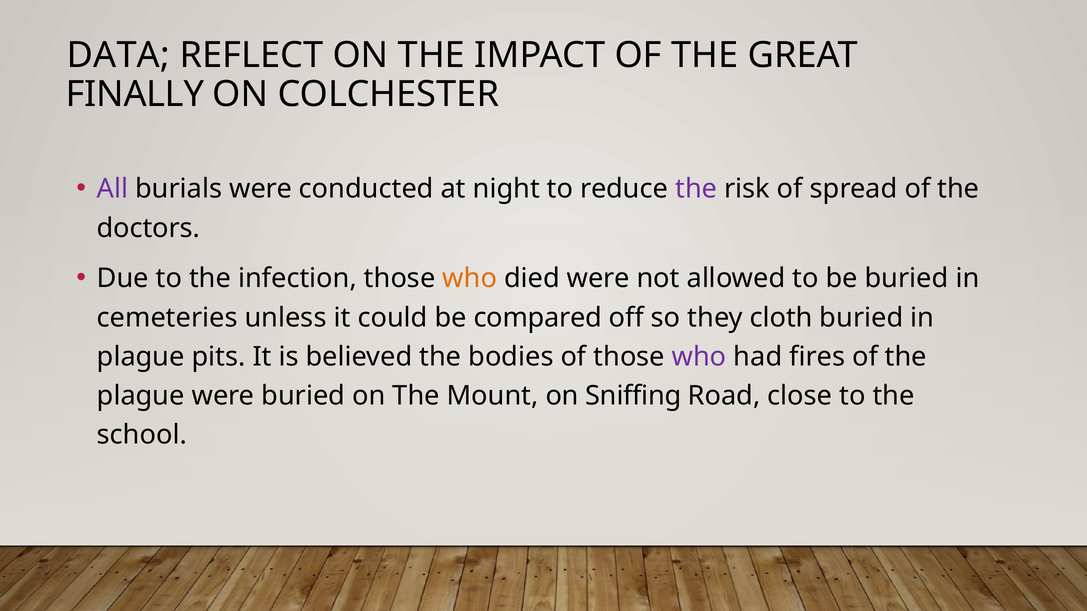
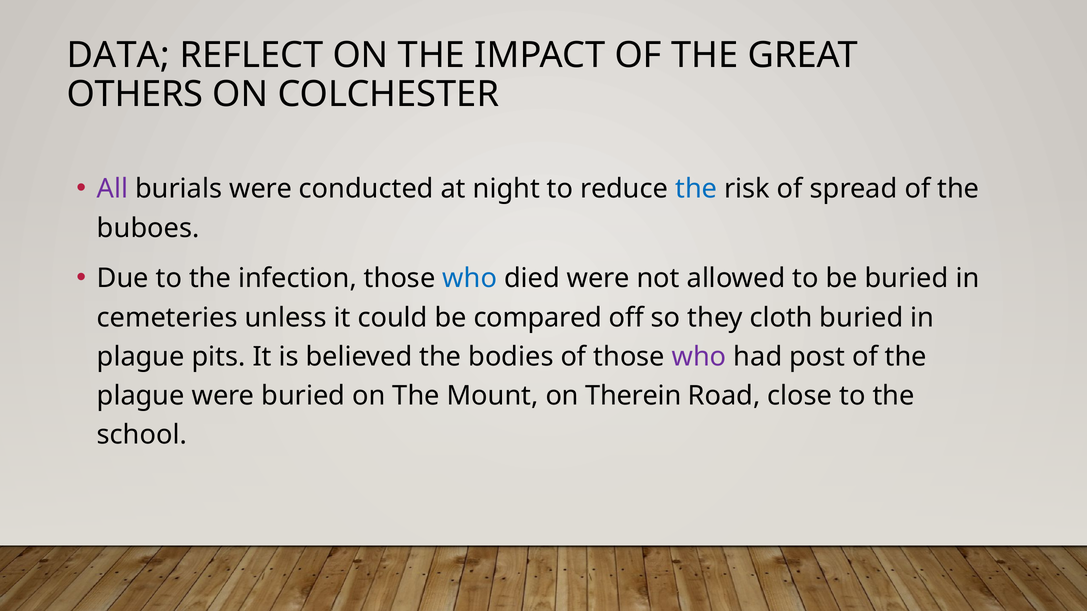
FINALLY: FINALLY -> OTHERS (135, 94)
the colour: purple -> blue (696, 189)
doctors: doctors -> buboes (148, 228)
who colour: orange -> blue (470, 279)
fires: fires -> post (817, 357)
Sniffing: Sniffing -> Therein (633, 396)
